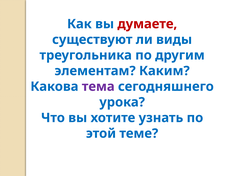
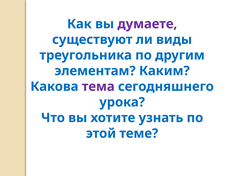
думаете colour: red -> purple (147, 24)
